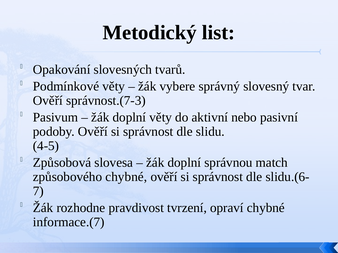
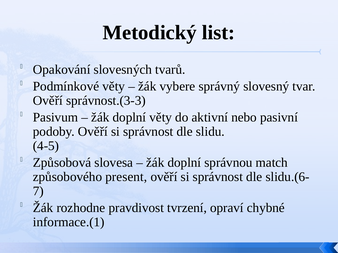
správnost.(7-3: správnost.(7-3 -> správnost.(3-3 (106, 101)
způsobového chybné: chybné -> present (126, 177)
informace.(7: informace.(7 -> informace.(1 (69, 222)
